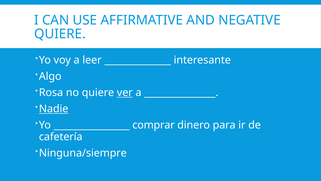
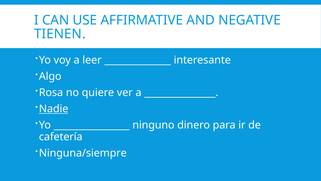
QUIERE: QUIERE -> TIENEN (60, 34)
ver underline: present -> none (125, 92)
comprar: comprar -> ninguno (153, 125)
